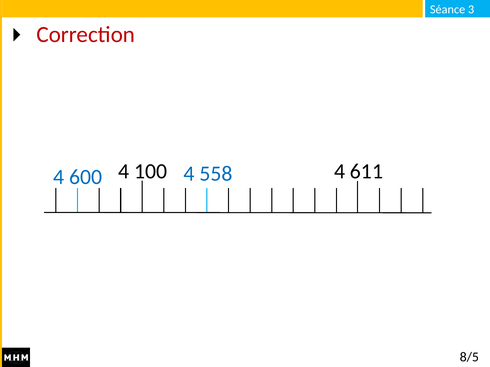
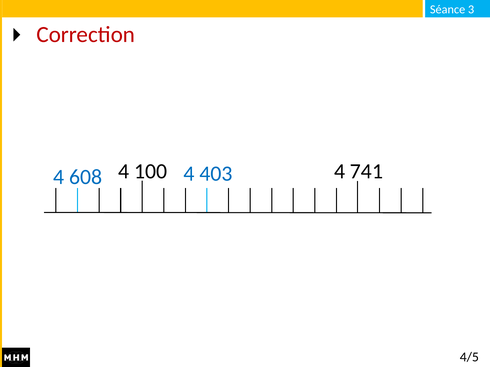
611: 611 -> 741 (366, 171)
600: 600 -> 608 (86, 177)
558: 558 -> 403 (216, 174)
8/5: 8/5 -> 4/5 (469, 358)
